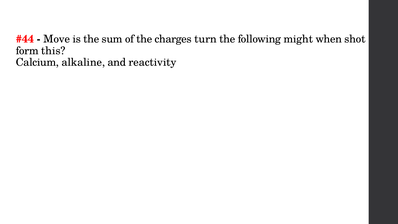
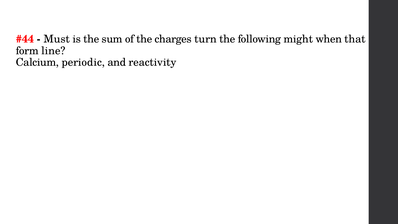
Move: Move -> Must (57, 39)
shot: shot -> that (355, 39)
this: this -> line (53, 51)
alkaline: alkaline -> periodic (83, 62)
